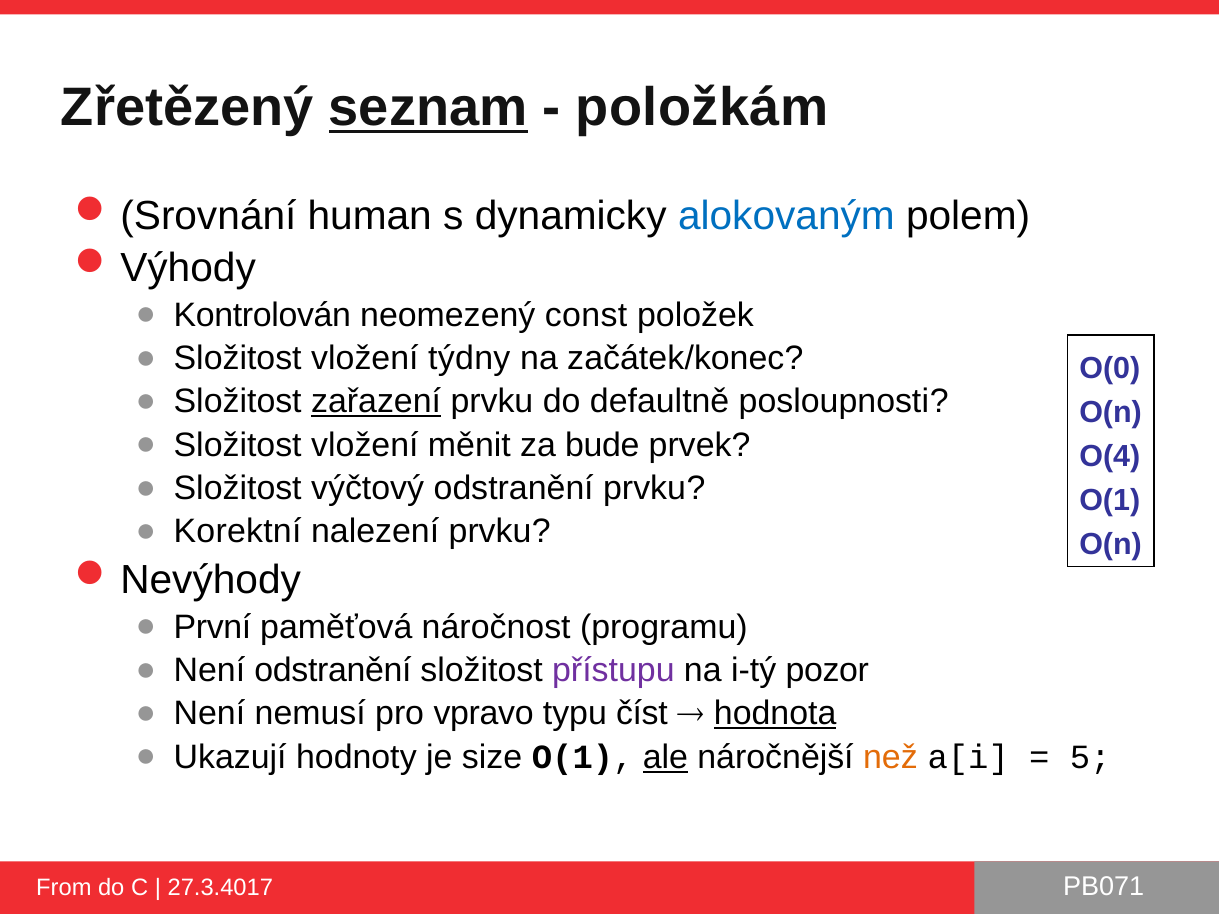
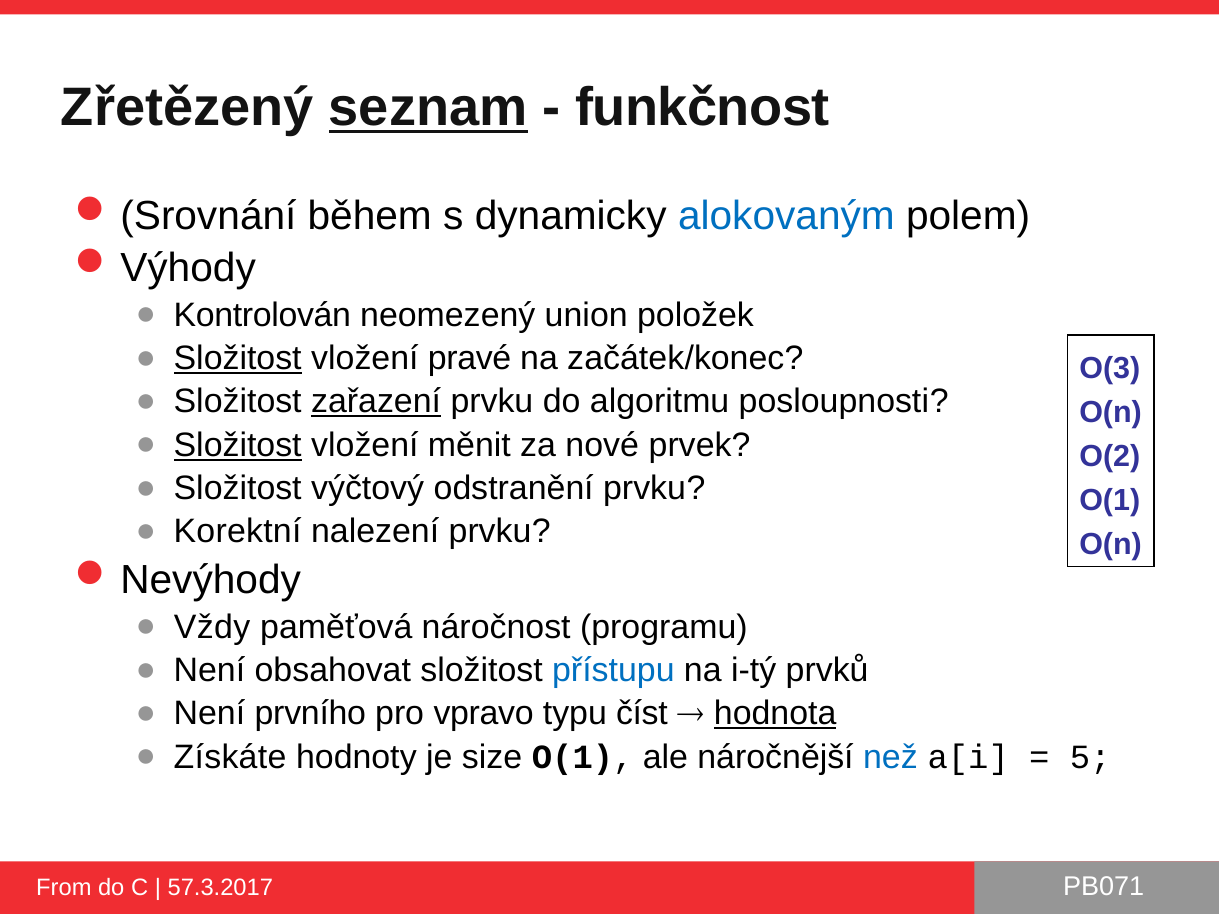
položkám: položkám -> funkčnost (702, 108)
human: human -> během (370, 216)
const: const -> union (586, 315)
Složitost underline: none -> present (238, 359)
týdny: týdny -> pravé (470, 359)
O(0: O(0 -> O(3 (1110, 369)
defaultně: defaultně -> algoritmu (660, 402)
Složitost underline: none -> present (238, 445)
bude: bude -> nové (602, 445)
O(4: O(4 -> O(2 (1110, 457)
První: První -> Vždy (212, 627)
Není odstranění: odstranění -> obsahovat (333, 670)
přístupu colour: purple -> blue (613, 670)
pozor: pozor -> prvků (827, 670)
nemusí: nemusí -> prvního (310, 714)
Ukazují: Ukazují -> Získáte (230, 757)
ale underline: present -> none (665, 757)
než colour: orange -> blue (890, 757)
27.3.4017: 27.3.4017 -> 57.3.2017 (220, 888)
